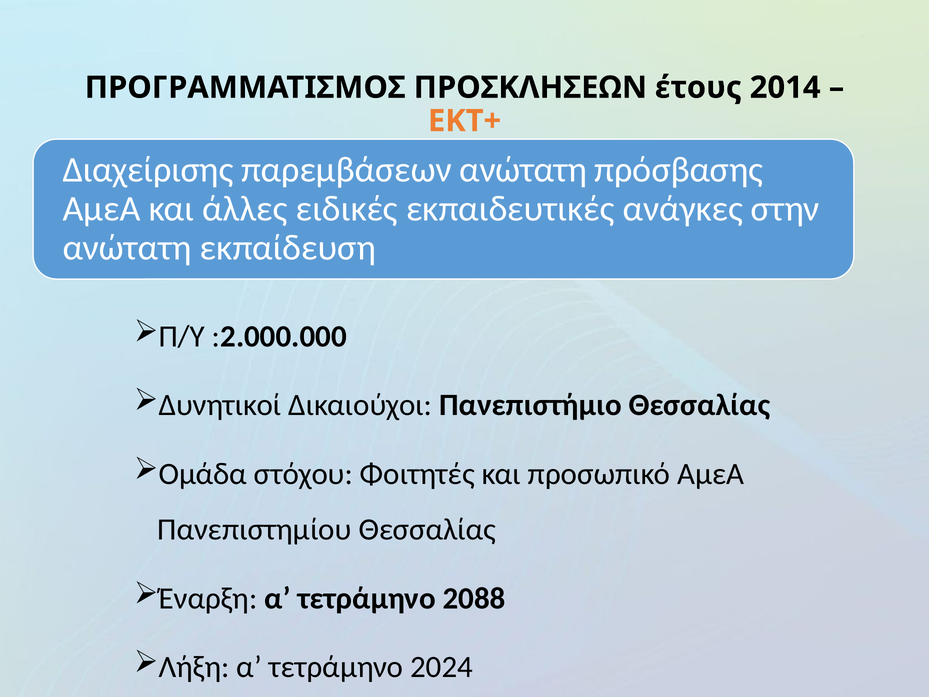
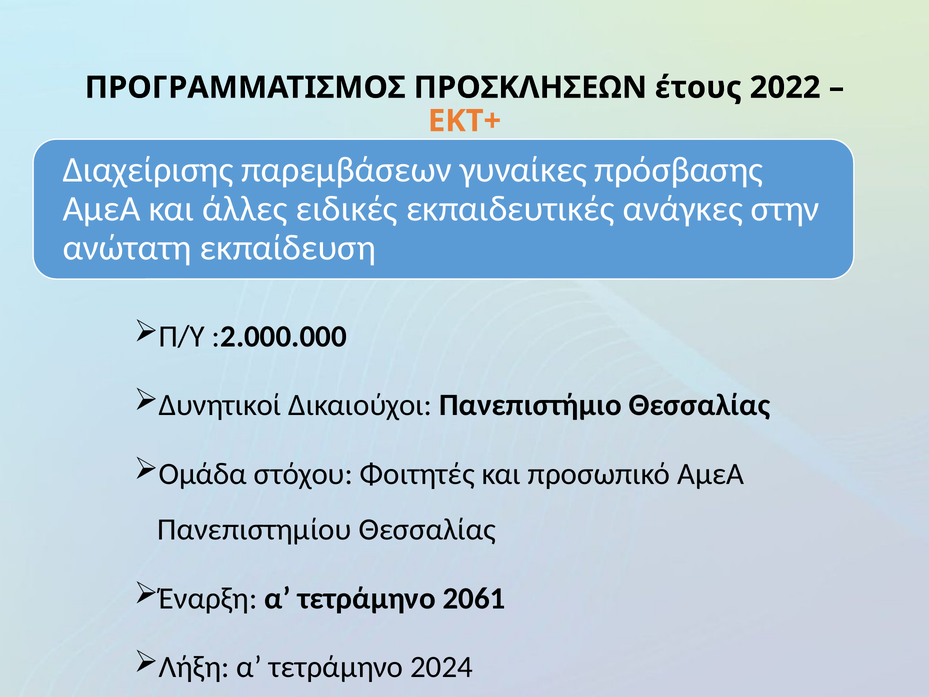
2014: 2014 -> 2022 (785, 88)
παρεμβάσεων ανώτατη: ανώτατη -> γυναίκες (523, 170)
2088: 2088 -> 2061 (474, 598)
